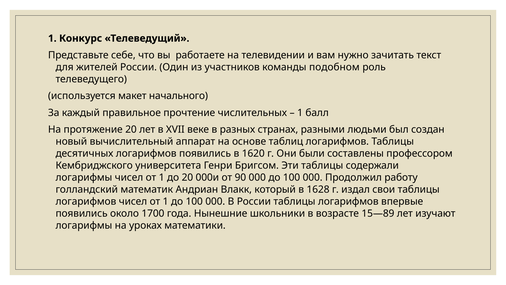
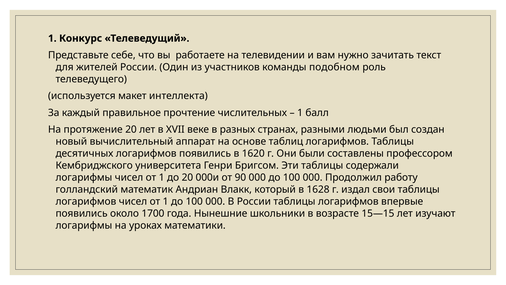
начального: начального -> интеллекта (178, 96)
15—89: 15—89 -> 15—15 (378, 213)
